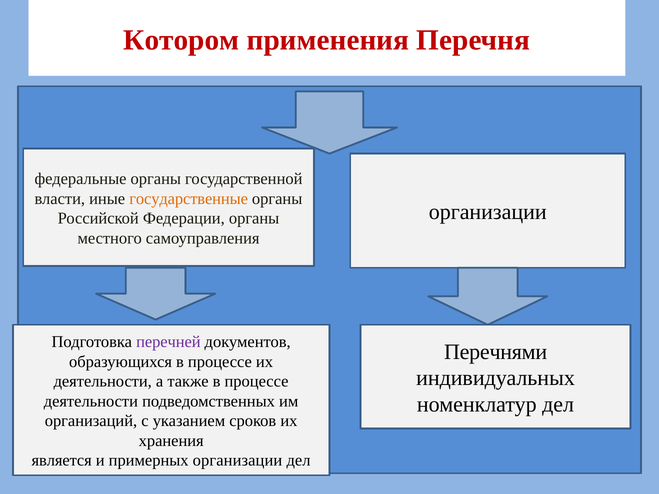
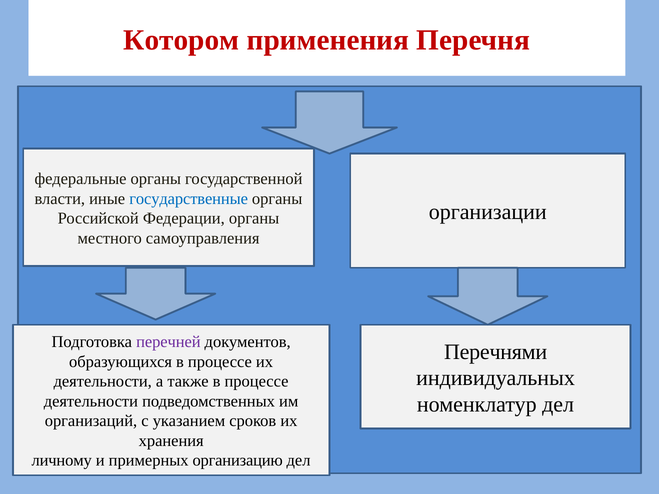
государственные colour: orange -> blue (189, 199)
является: является -> личному (62, 461)
примерных организации: организации -> организацию (238, 461)
